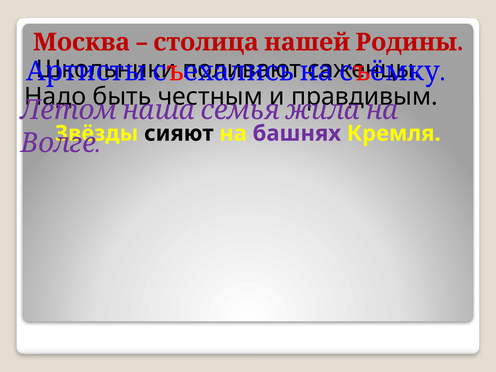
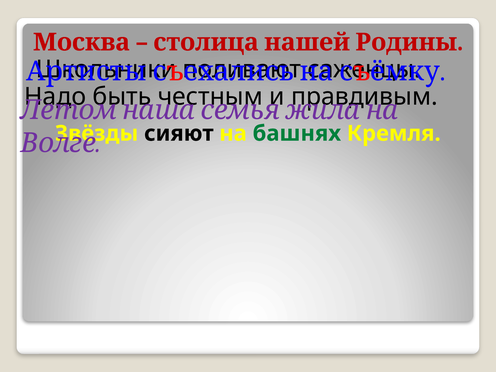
башнях colour: purple -> green (297, 133)
